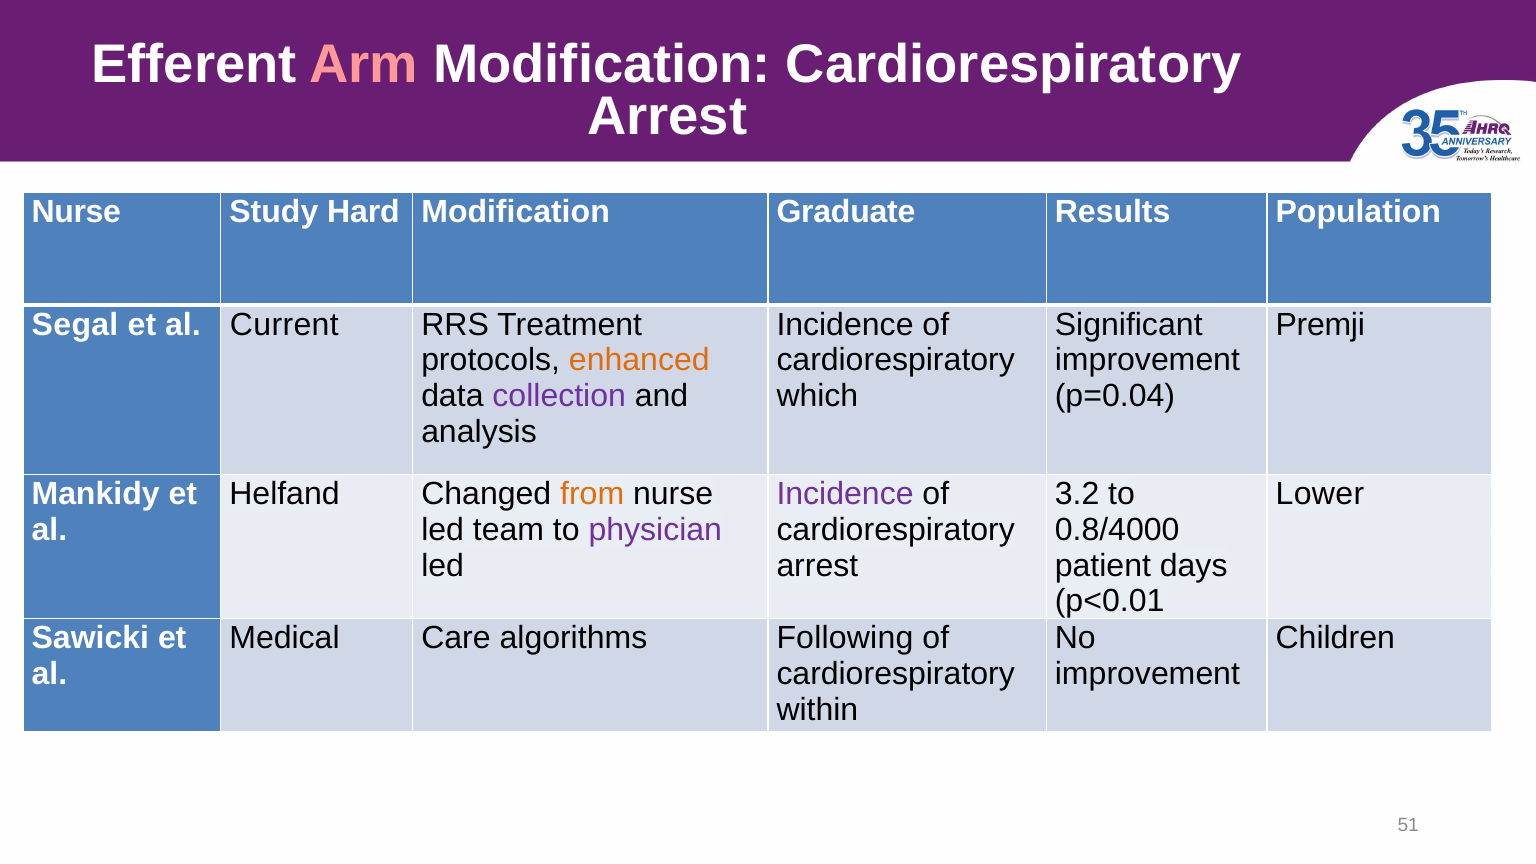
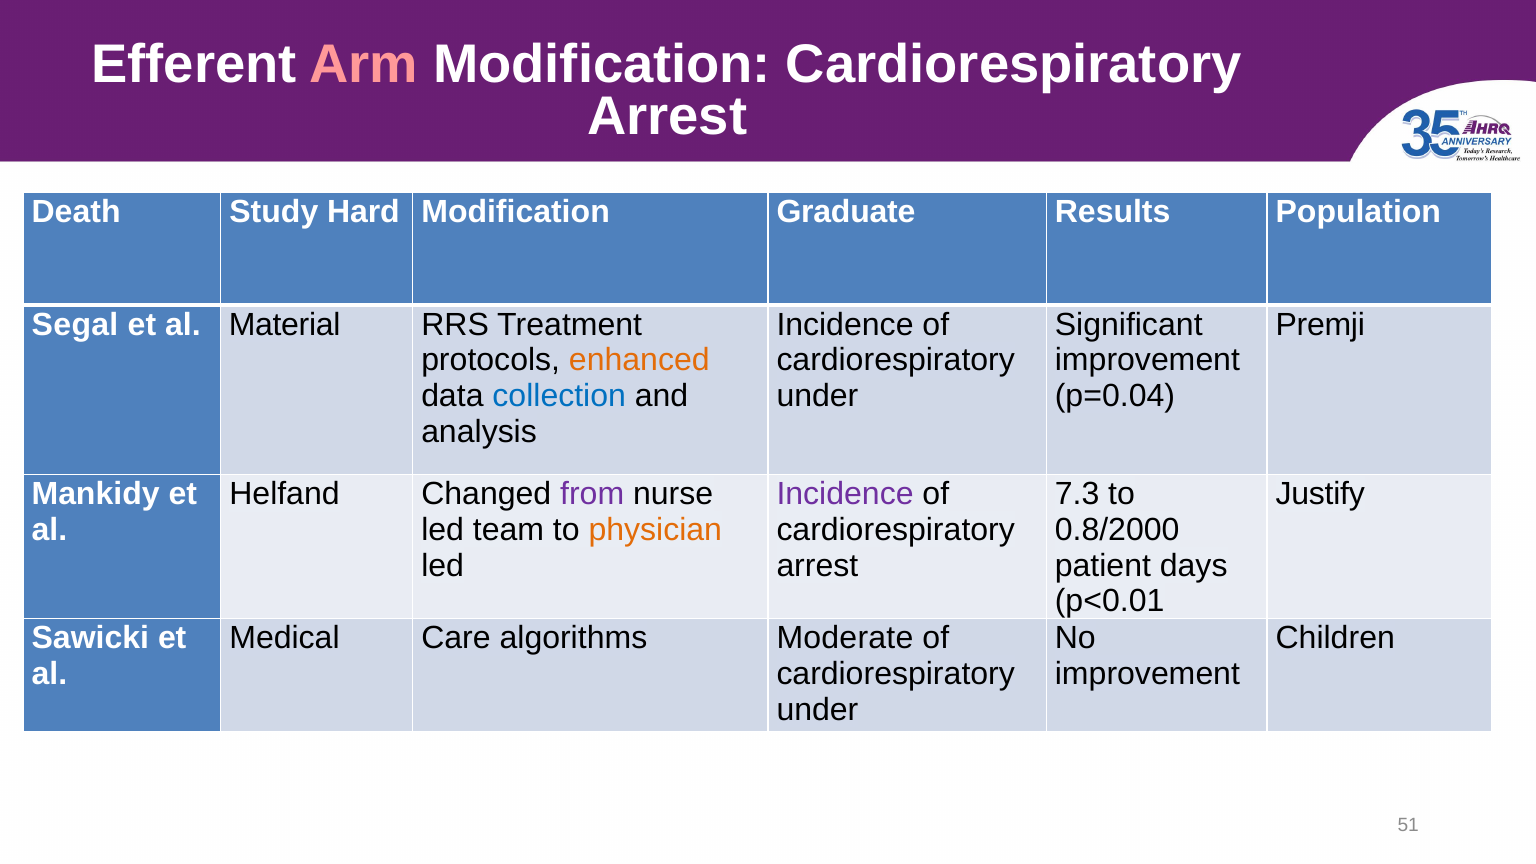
Nurse: Nurse -> Death (76, 212)
Current: Current -> Material (285, 325)
collection colour: purple -> blue (559, 396)
which: which -> under (817, 396)
from colour: orange -> purple (592, 494)
3.2: 3.2 -> 7.3 (1077, 494)
Lower: Lower -> Justify (1320, 494)
physician colour: purple -> orange (655, 530)
0.8/4000: 0.8/4000 -> 0.8/2000 (1117, 530)
Following: Following -> Moderate (845, 638)
within: within -> under (817, 710)
